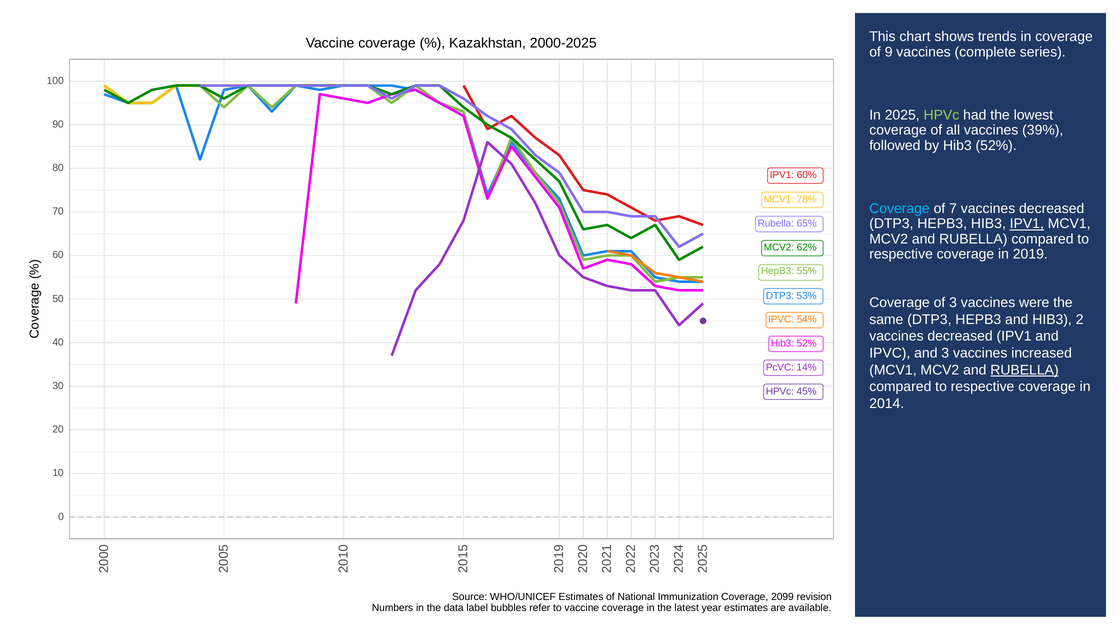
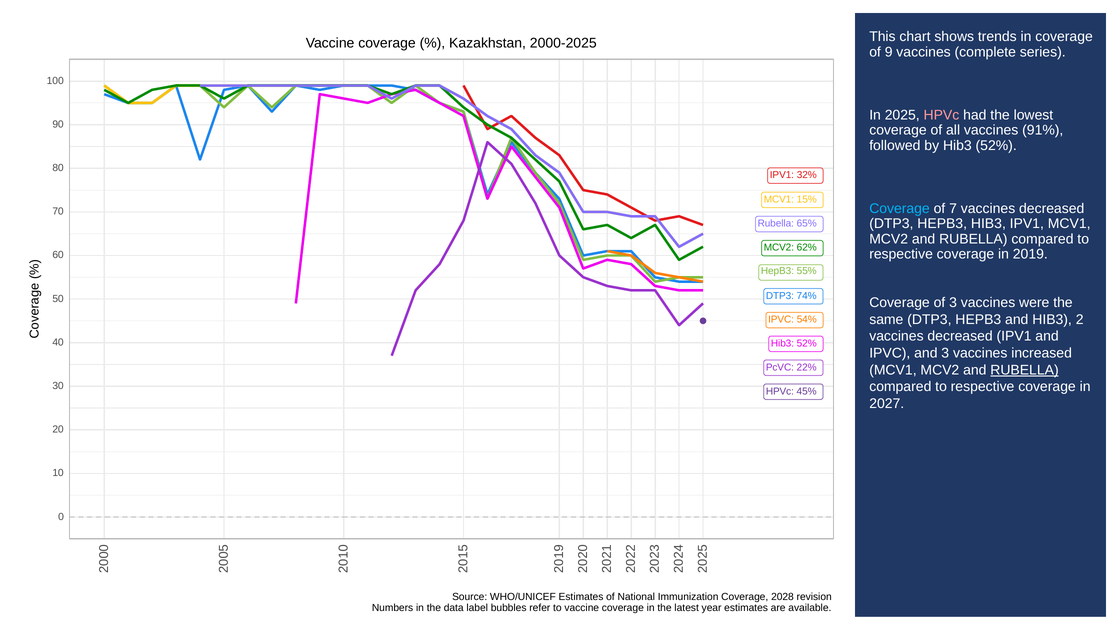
HPVc colour: light green -> pink (941, 115)
39%: 39% -> 91% (1043, 130)
60%: 60% -> 32% (807, 175)
78%: 78% -> 15% (807, 199)
IPV1 underline: present -> none (1027, 224)
53%: 53% -> 74% (807, 296)
14%: 14% -> 22% (807, 367)
2014: 2014 -> 2027 (887, 404)
2099: 2099 -> 2028 (783, 597)
